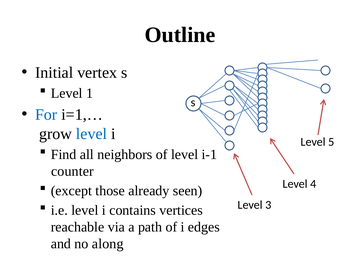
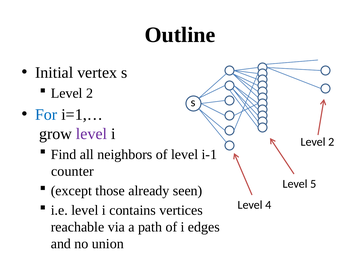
1: 1 -> 2 (90, 93)
level colour: blue -> purple (92, 134)
5: 5 -> 2 (331, 142)
4: 4 -> 5 (313, 184)
3: 3 -> 4 (268, 205)
along: along -> union (108, 244)
